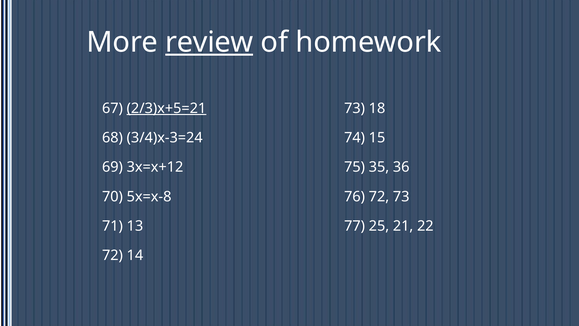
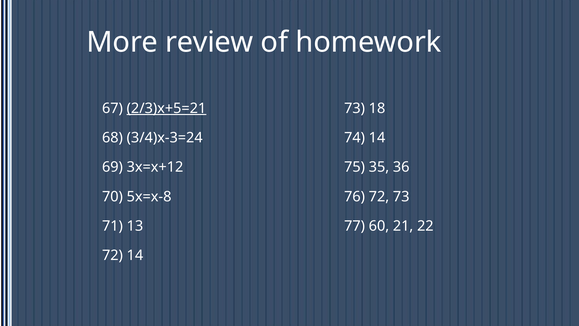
review underline: present -> none (209, 42)
74 15: 15 -> 14 (377, 138)
25: 25 -> 60 (379, 226)
